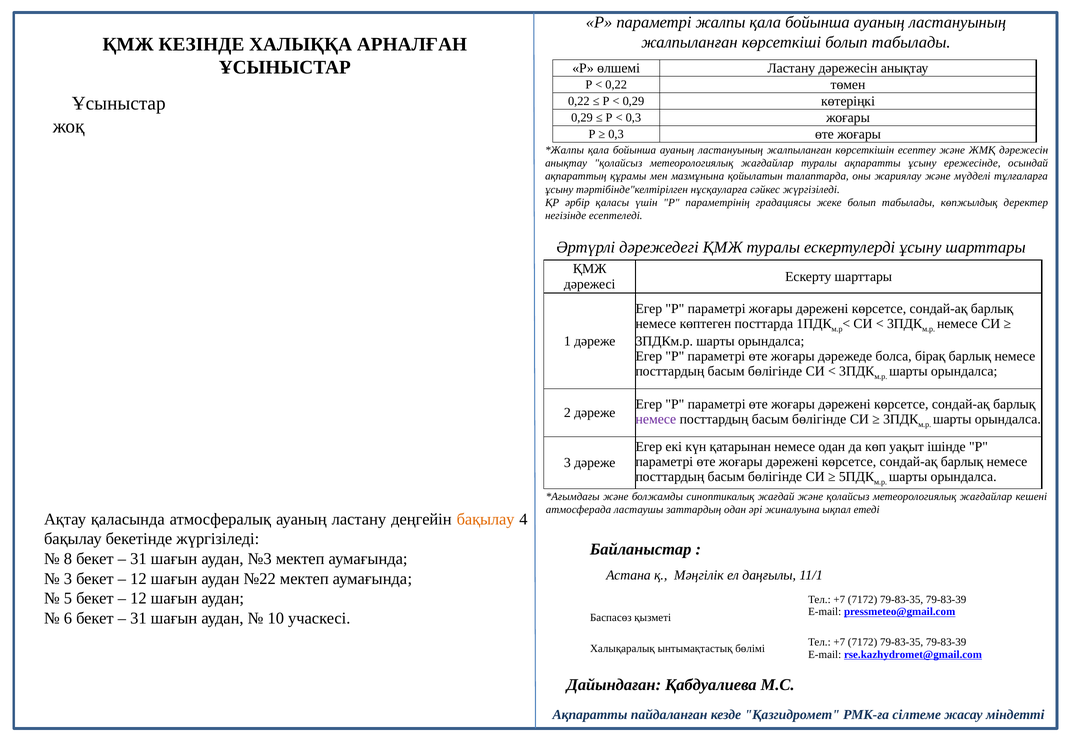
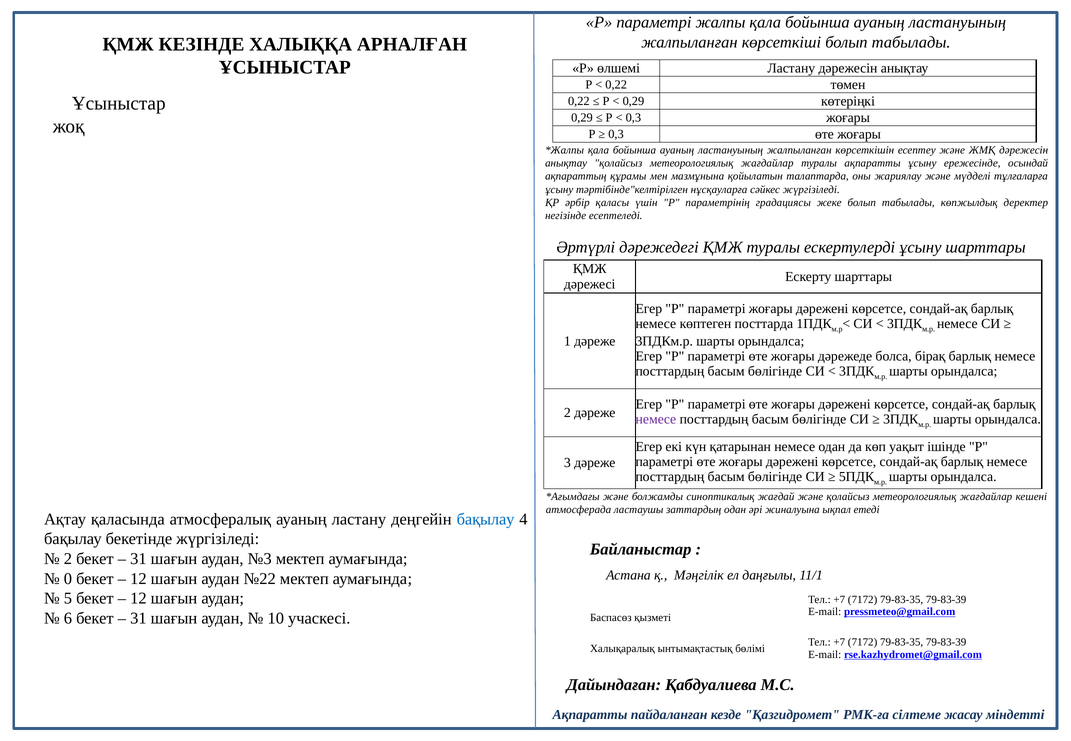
бақылау colour: orange -> blue (486, 520)
8: 8 -> 2 (68, 559)
3: 3 -> 0 (68, 579)
